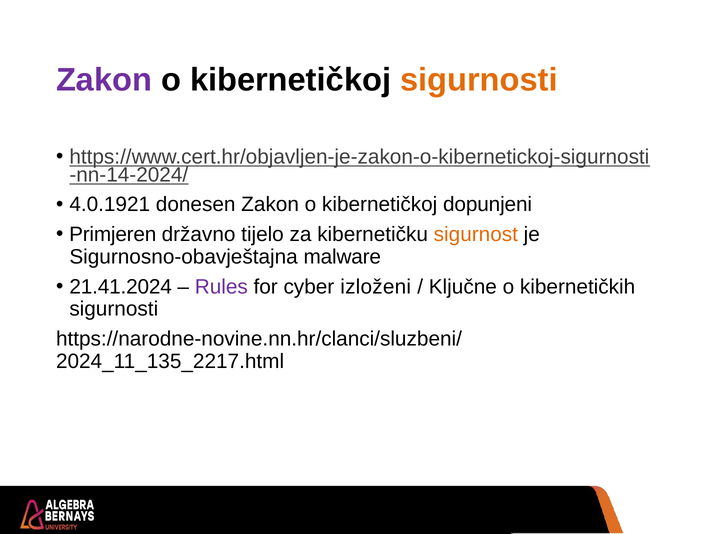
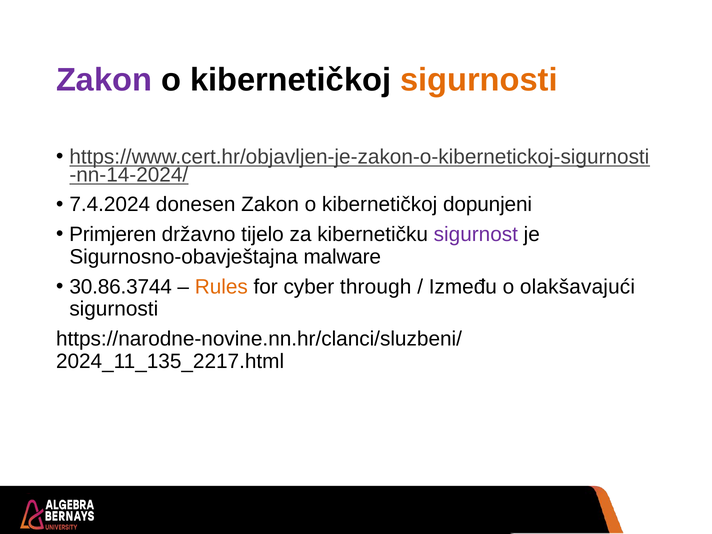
4.0.1921: 4.0.1921 -> 7.4.2024 (110, 205)
sigurnost colour: orange -> purple (476, 234)
21.41.2024: 21.41.2024 -> 30.86.3744 (121, 287)
Rules colour: purple -> orange (221, 287)
izloženi: izloženi -> through (376, 287)
Ključne: Ključne -> Između (463, 287)
kibernetičkih: kibernetičkih -> olakšavajući (578, 287)
